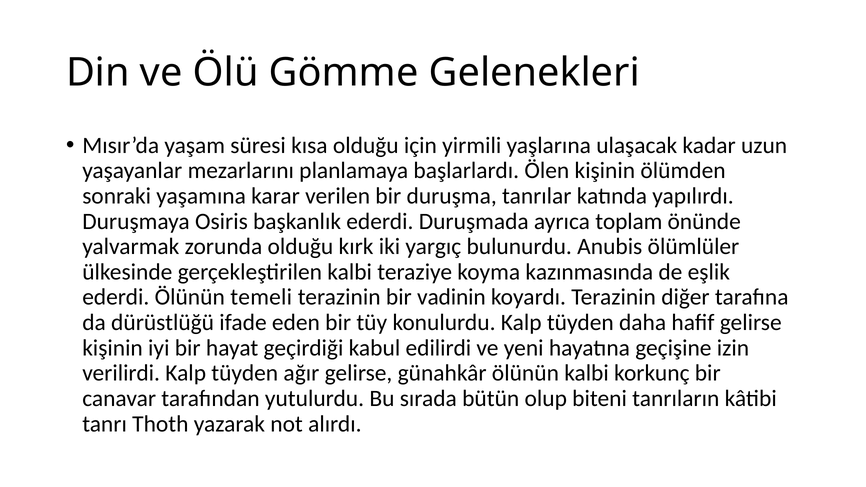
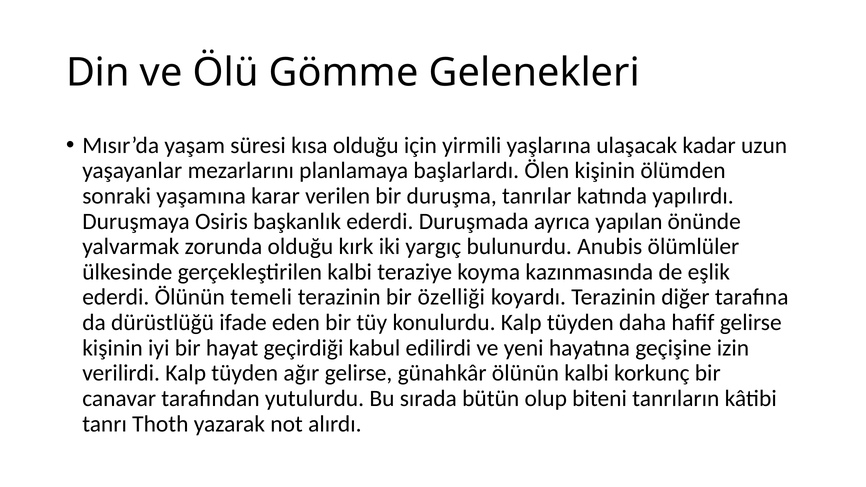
toplam: toplam -> yapılan (629, 221)
vadinin: vadinin -> özelliği (451, 297)
